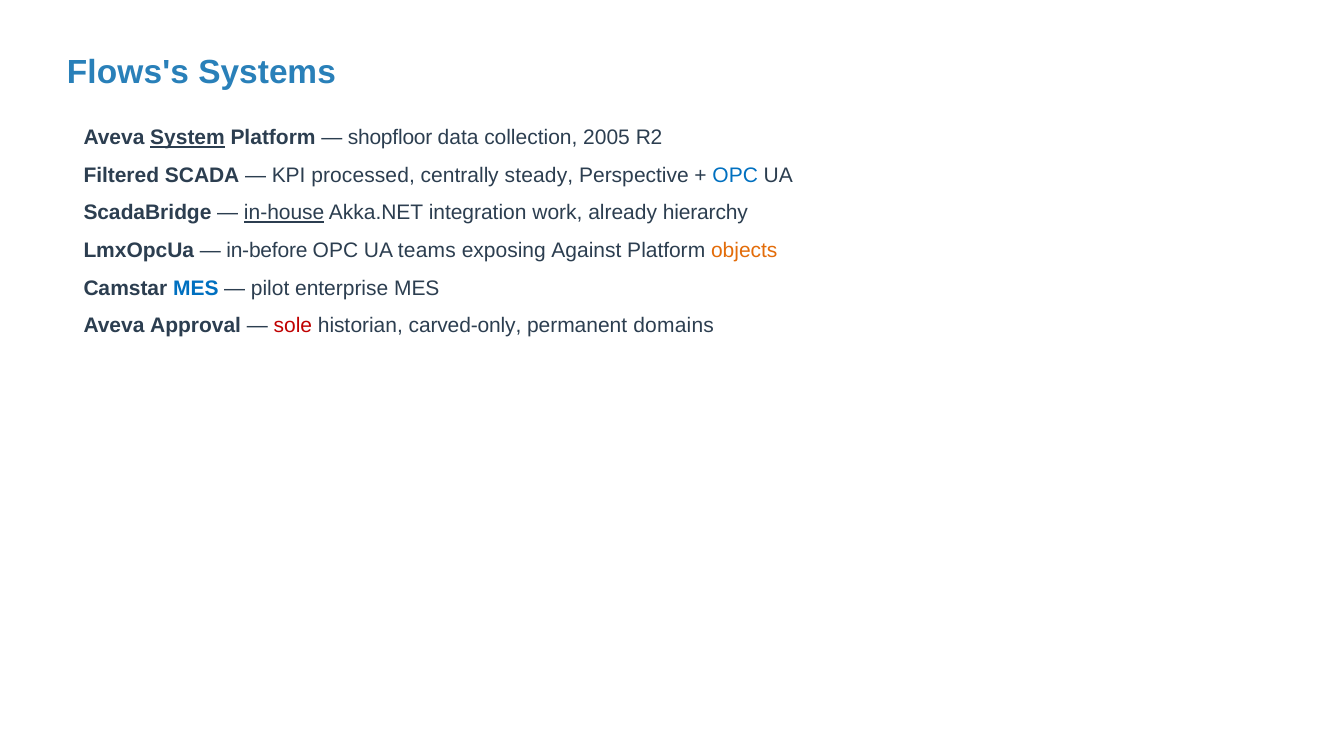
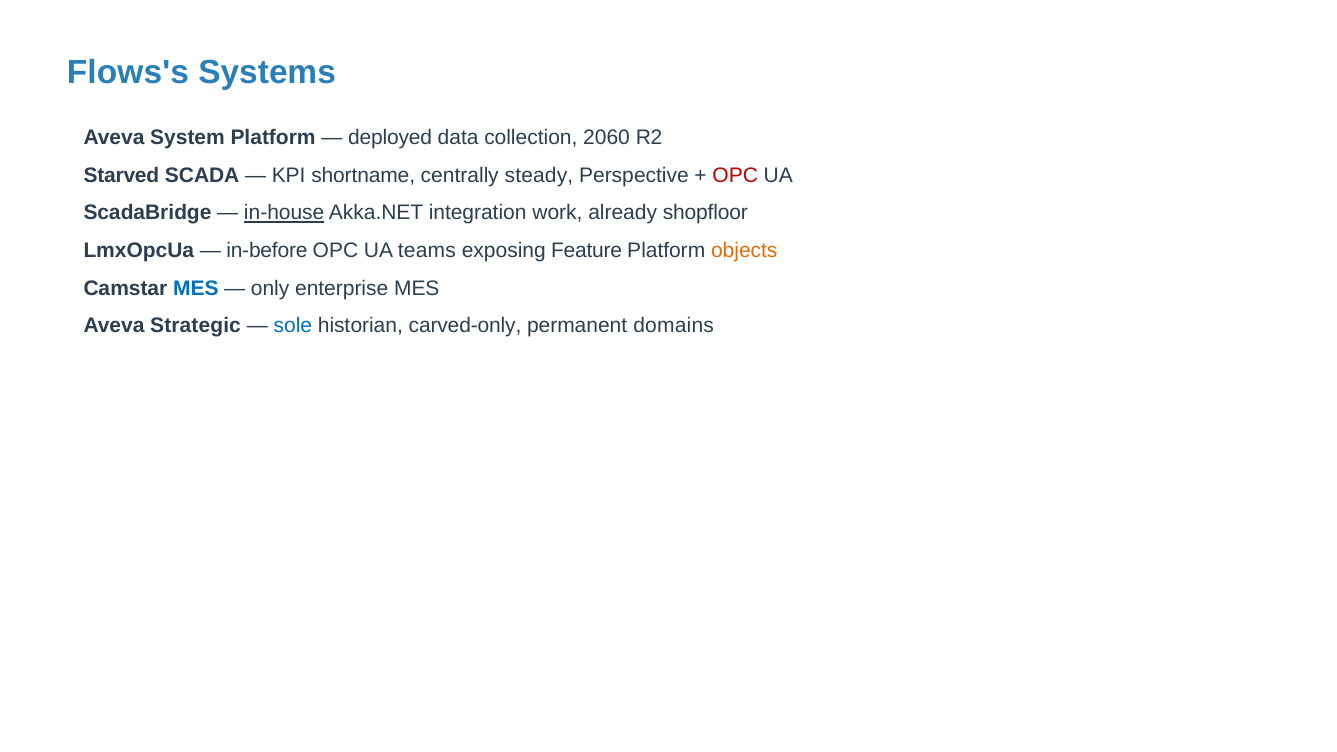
System underline: present -> none (188, 138)
shopfloor: shopfloor -> deployed (390, 138)
2005: 2005 -> 2060 (607, 138)
Filtered: Filtered -> Starved (121, 175)
processed: processed -> shortname (363, 175)
OPC colour: blue -> red (735, 175)
hierarchy: hierarchy -> shopfloor (705, 213)
Against: Against -> Feature (587, 251)
pilot: pilot -> only (270, 288)
Approval: Approval -> Strategic (196, 326)
sole colour: red -> blue (293, 326)
